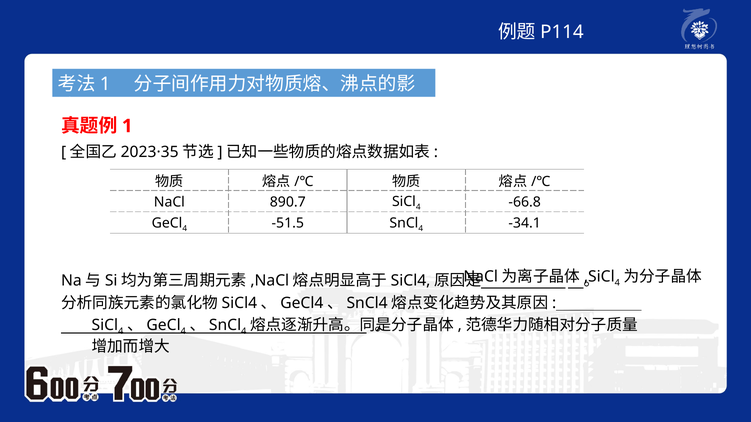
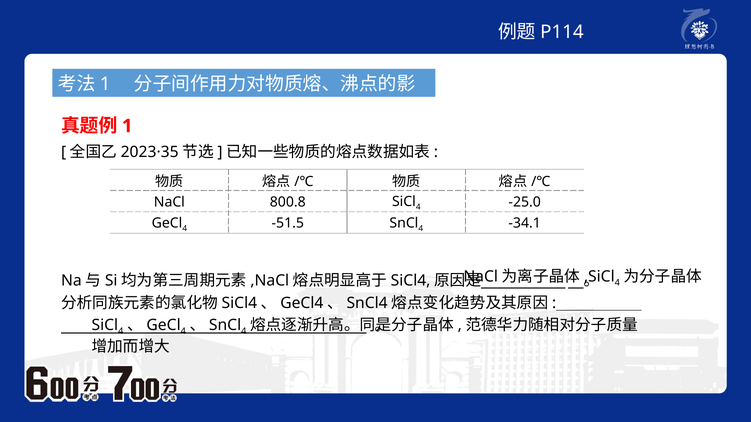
890.7: 890.7 -> 800.8 (288, 202)
-66.8: -66.8 -> -25.0 (525, 202)
